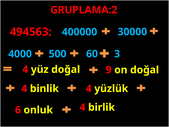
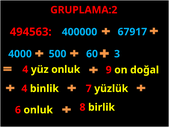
30000: 30000 -> 67917 (132, 32)
yüz doğal: doğal -> onluk (66, 69)
binlik 4: 4 -> 7 (89, 88)
onluk 4: 4 -> 8 (82, 107)
